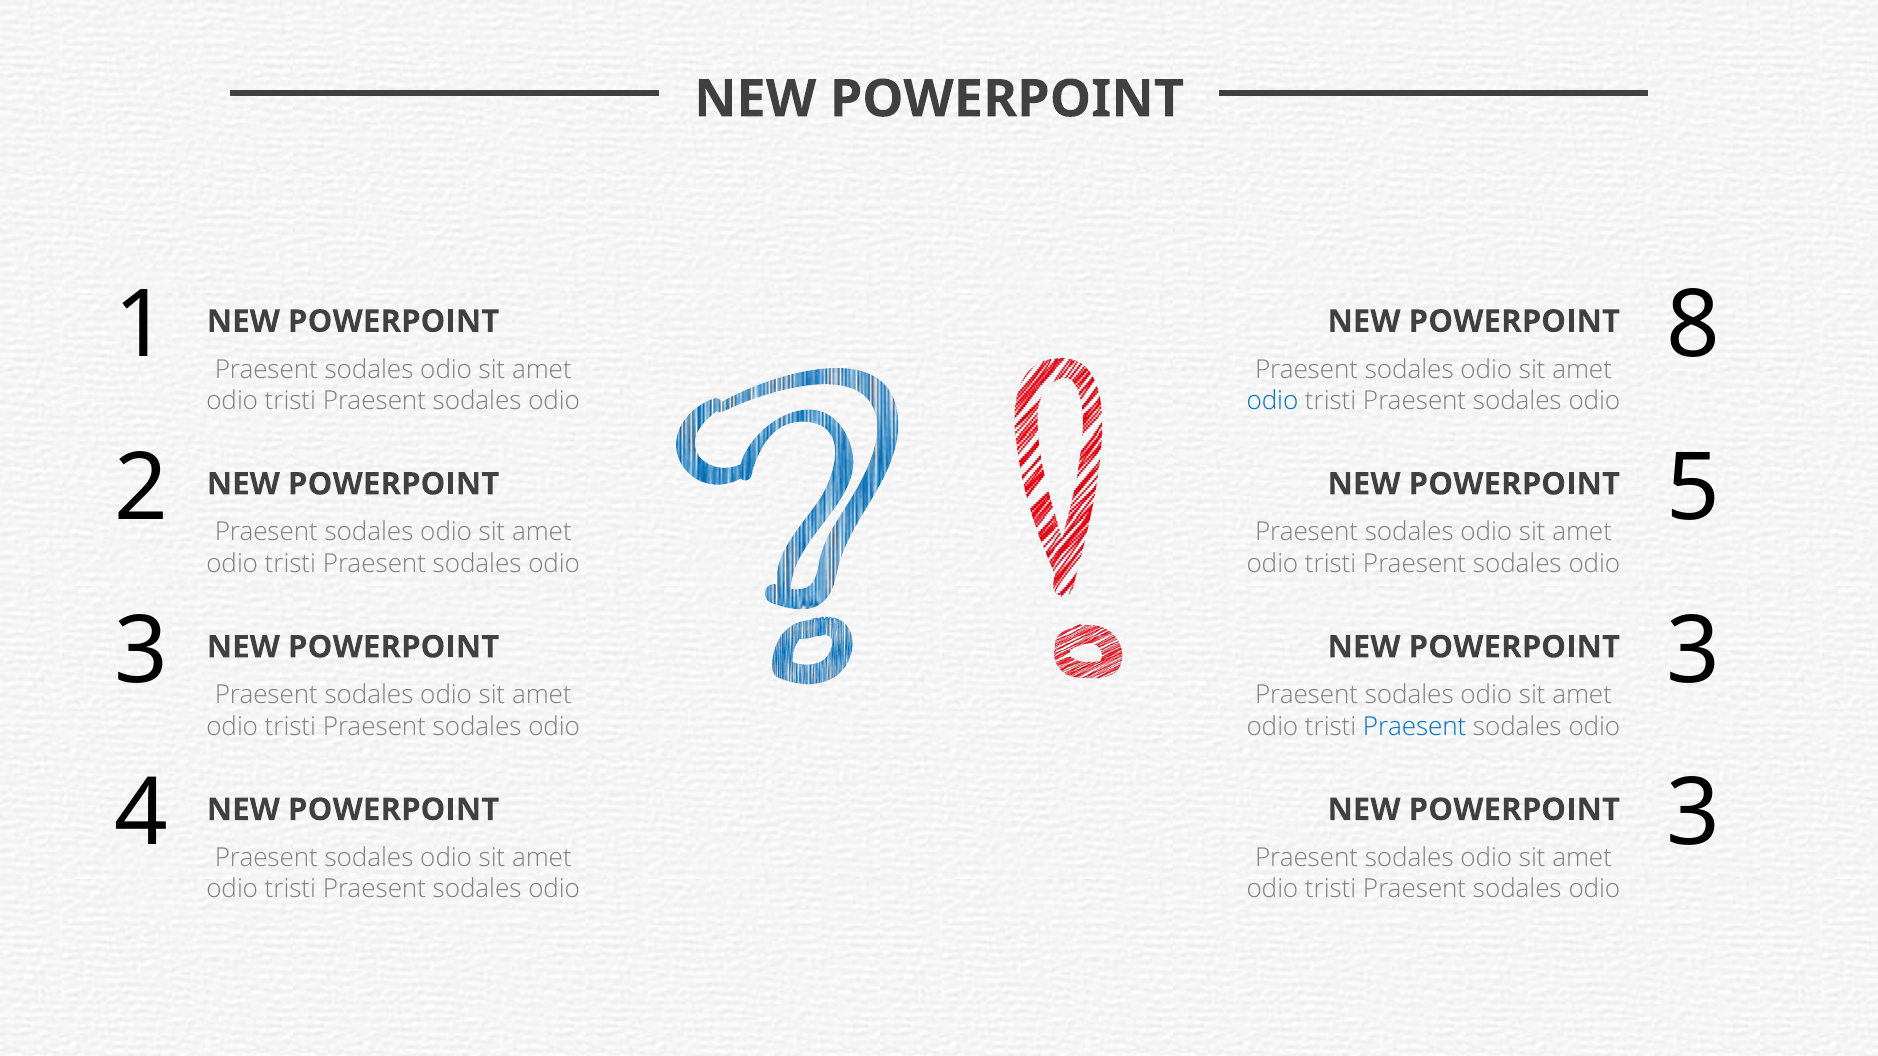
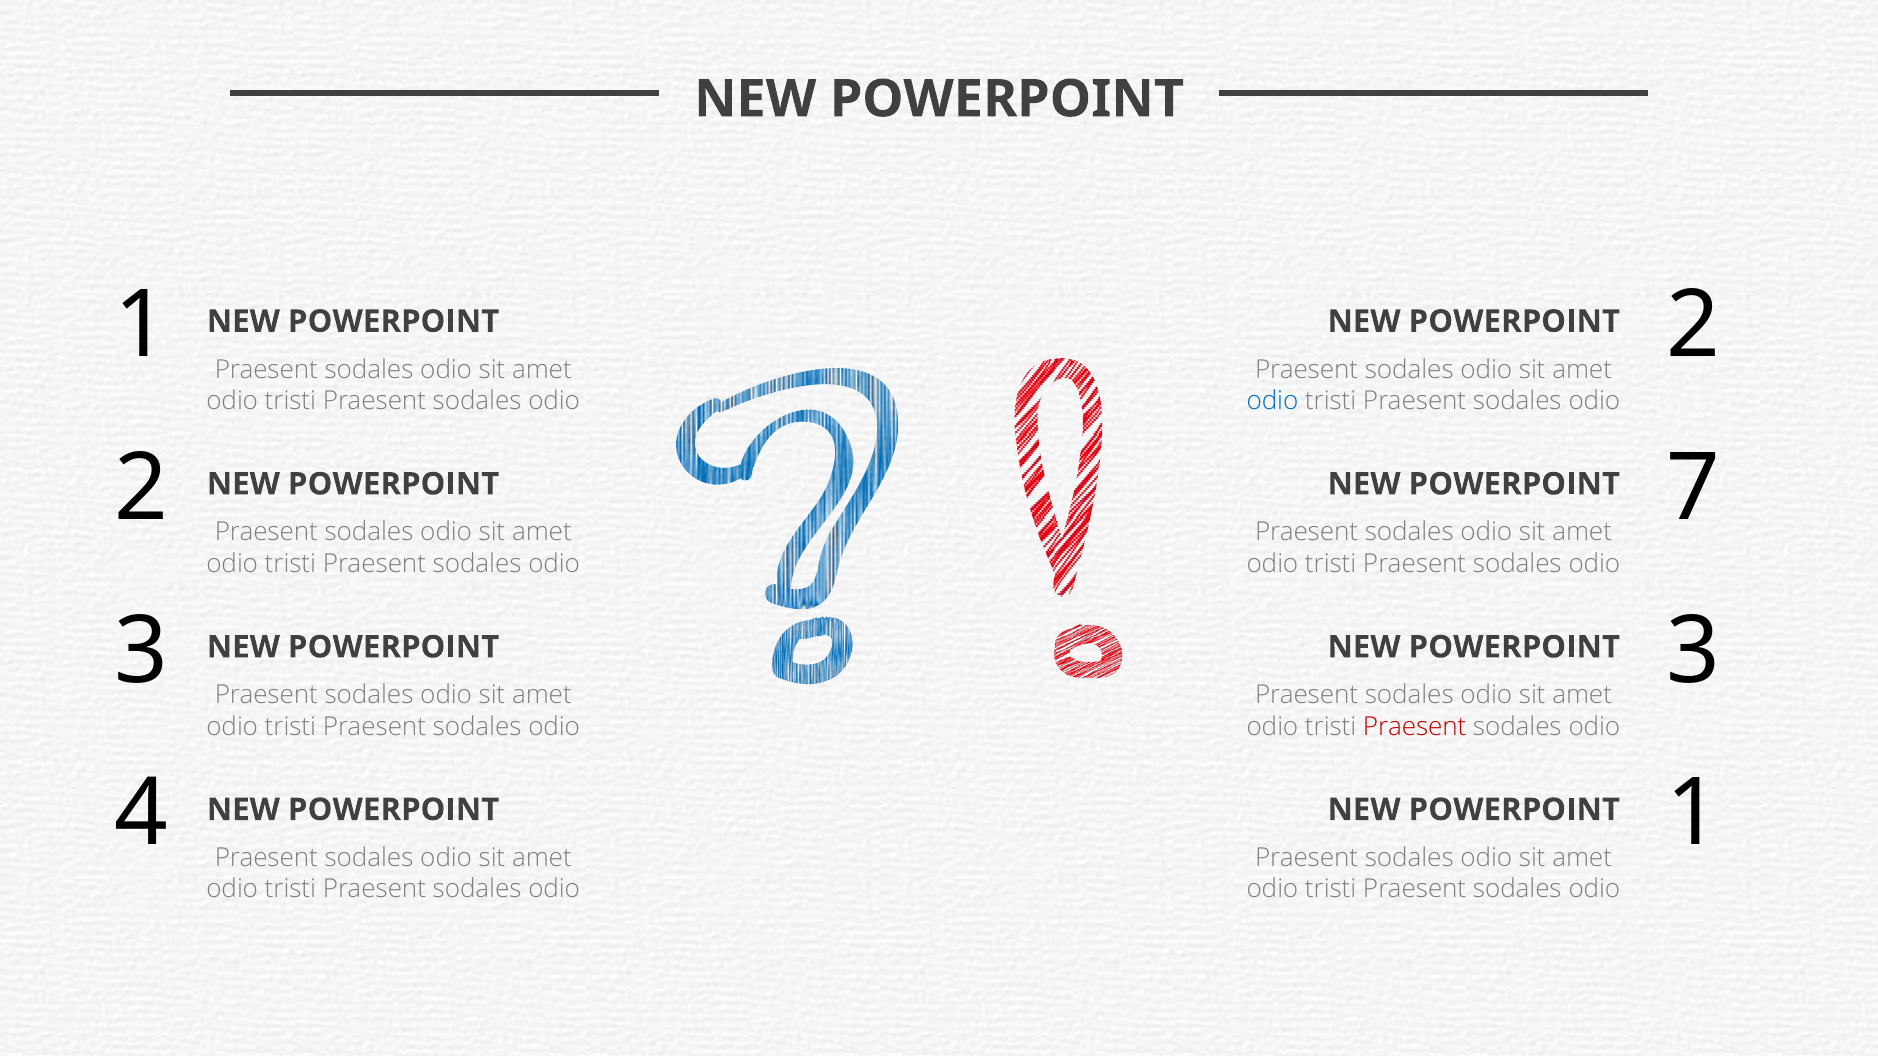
8: 8 -> 2 (1693, 326)
5: 5 -> 7 (1693, 488)
Praesent colour: blue -> red (1415, 727)
3: 3 -> 1 (1693, 814)
